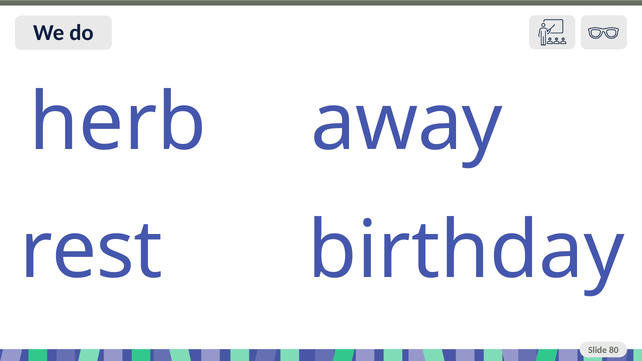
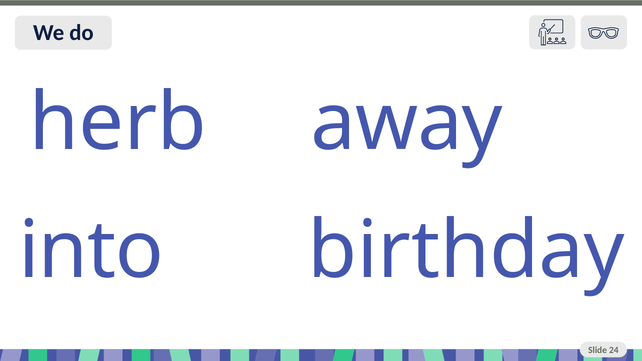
rest: rest -> into (91, 251)
80: 80 -> 24 (614, 350)
